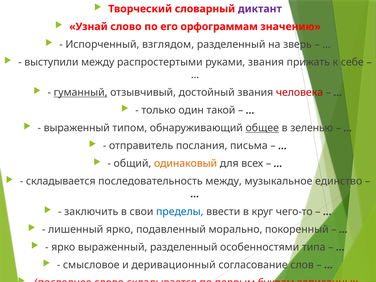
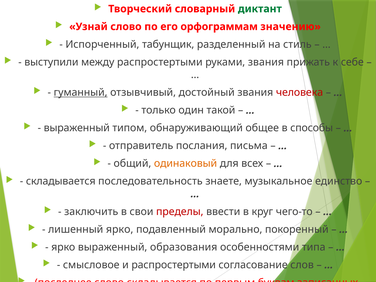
диктант colour: purple -> green (260, 9)
взглядом: взглядом -> табунщик (168, 44)
зверь: зверь -> стиль (297, 44)
общее underline: present -> none (262, 128)
зеленью: зеленью -> способы (312, 128)
последовательность между: между -> знаете (224, 181)
пределы colour: blue -> red (180, 212)
выраженный разделенный: разделенный -> образования (184, 247)
и деривационный: деривационный -> распростертыми (174, 265)
